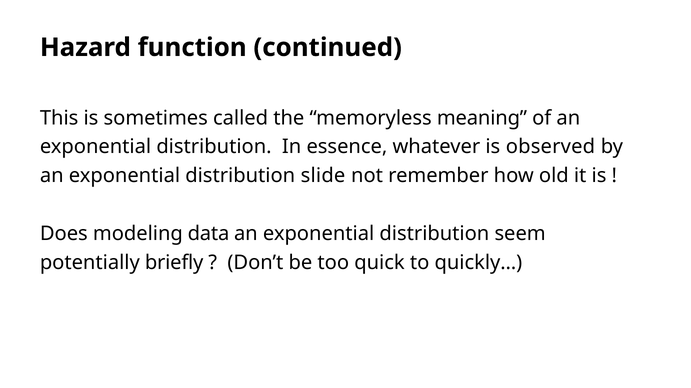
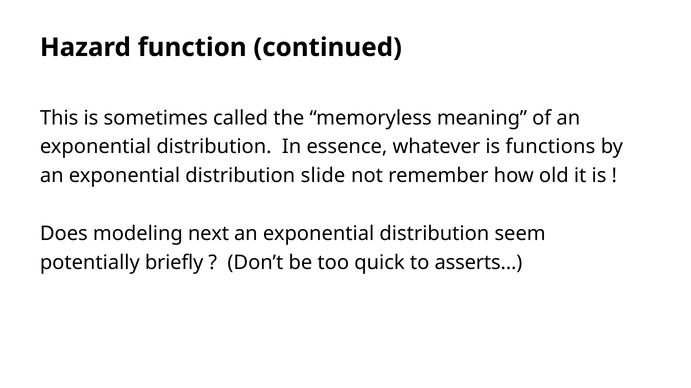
observed: observed -> functions (550, 147)
data: data -> next (209, 234)
quickly…: quickly… -> asserts… (478, 263)
